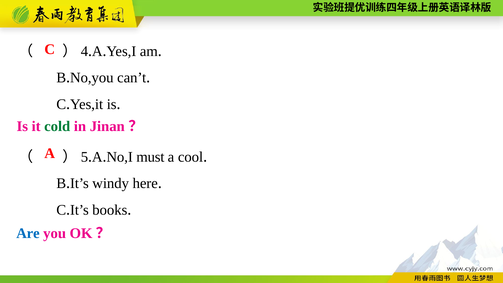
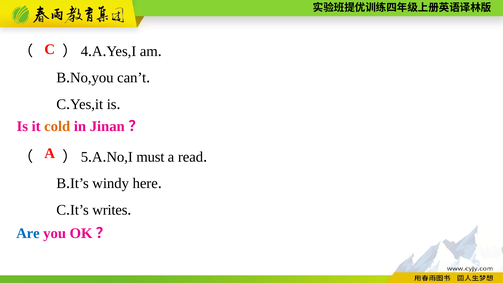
cold colour: green -> orange (57, 126)
cool: cool -> read (191, 157)
books: books -> writes (110, 210)
